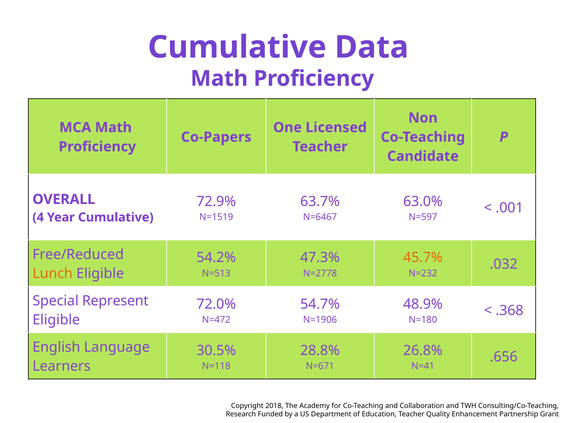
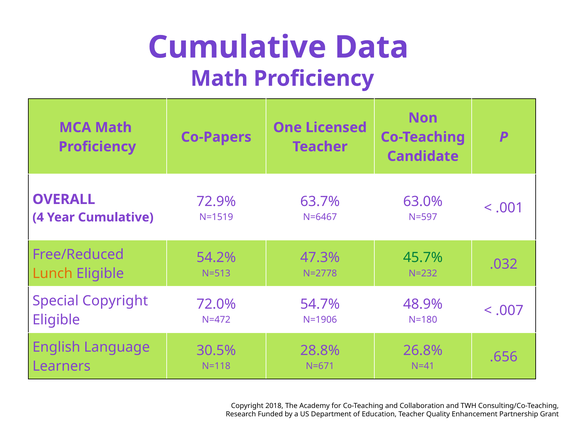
45.7% colour: orange -> green (423, 258)
Special Represent: Represent -> Copyright (115, 301)
.368: .368 -> .007 (510, 310)
